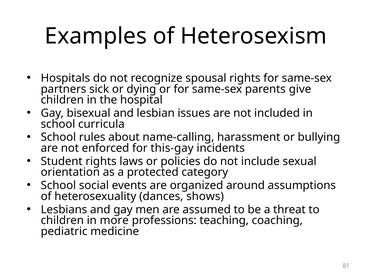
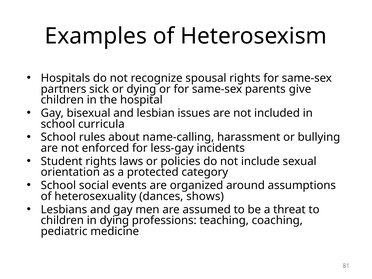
this-gay: this-gay -> less-gay (172, 148)
in more: more -> dying (114, 220)
